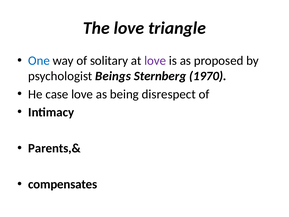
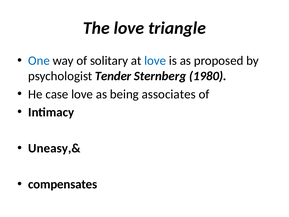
love colour: purple -> blue (155, 61)
Beings: Beings -> Tender (113, 76)
1970: 1970 -> 1980 (208, 76)
disrespect: disrespect -> associates (169, 94)
Parents,&: Parents,& -> Uneasy,& (54, 148)
